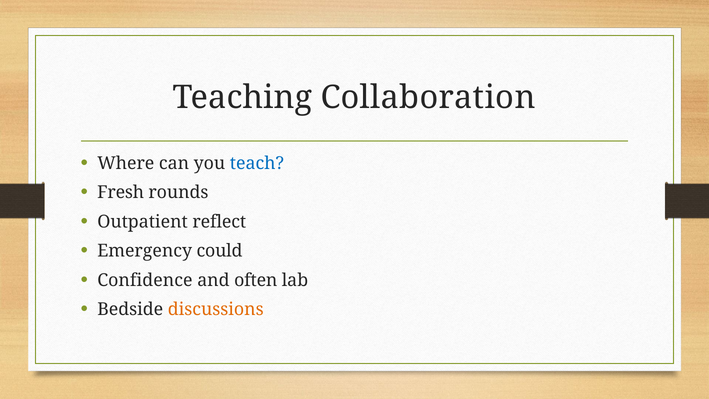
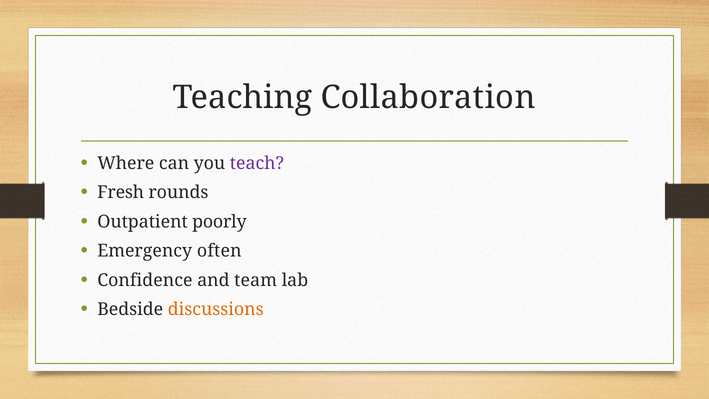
teach colour: blue -> purple (257, 163)
reflect: reflect -> poorly (219, 222)
could: could -> often (219, 251)
often: often -> team (256, 280)
